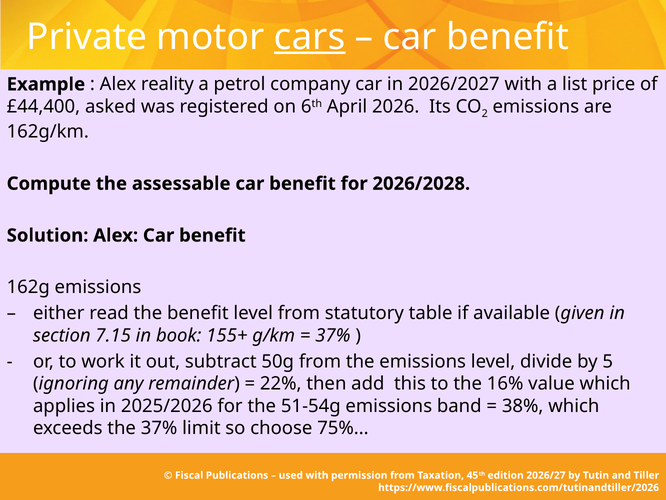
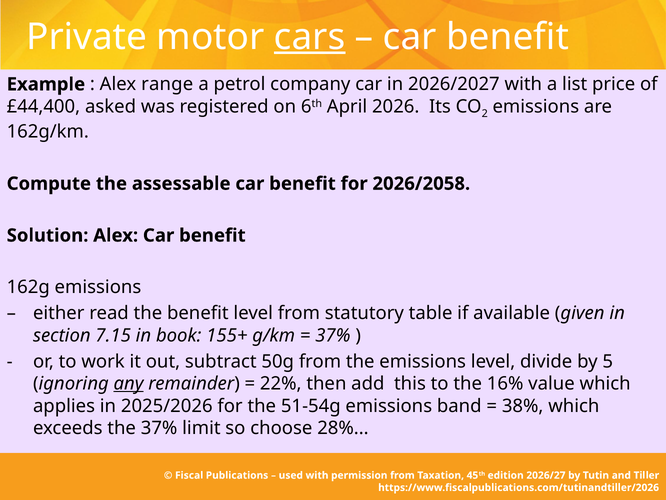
reality: reality -> range (167, 84)
2026/2028: 2026/2028 -> 2026/2058 (421, 183)
any underline: none -> present (129, 383)
75%: 75% -> 28% (343, 428)
